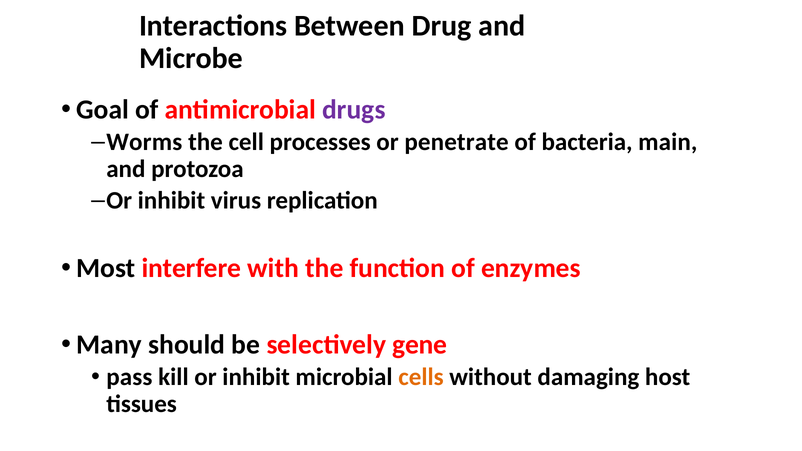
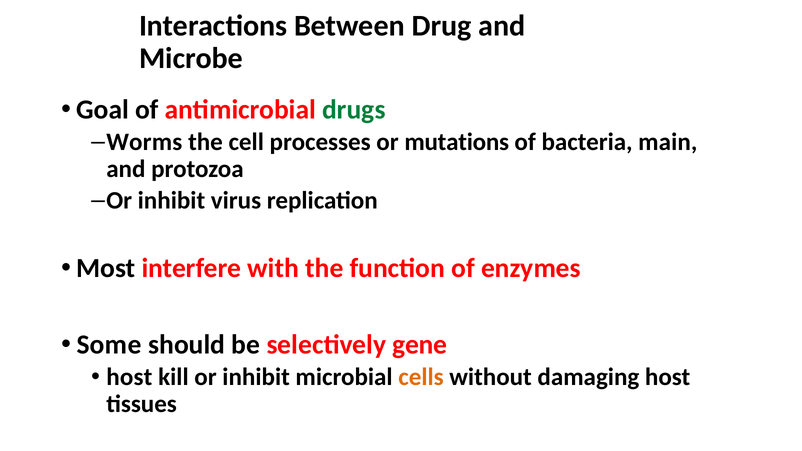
drugs colour: purple -> green (354, 109)
penetrate: penetrate -> mutations (457, 142)
Many: Many -> Some (109, 345)
pass: pass -> host (129, 377)
